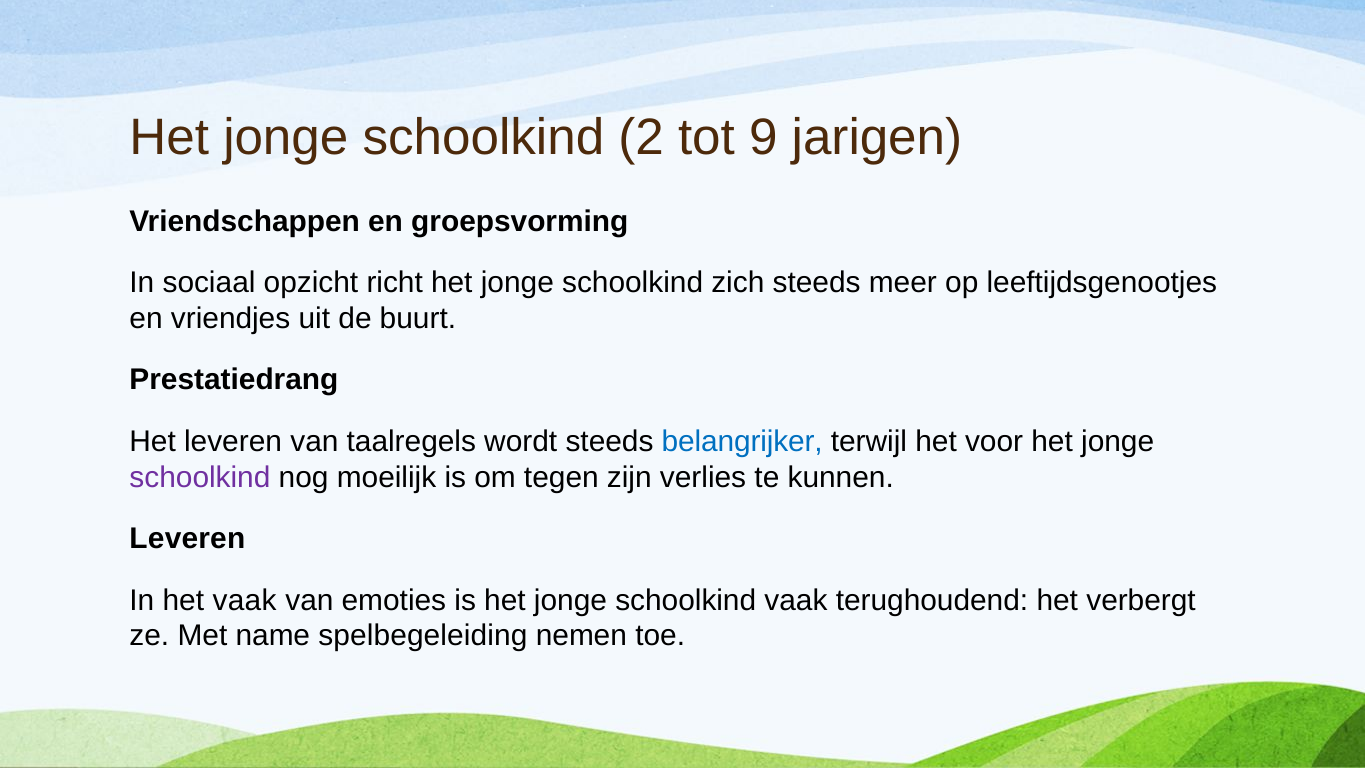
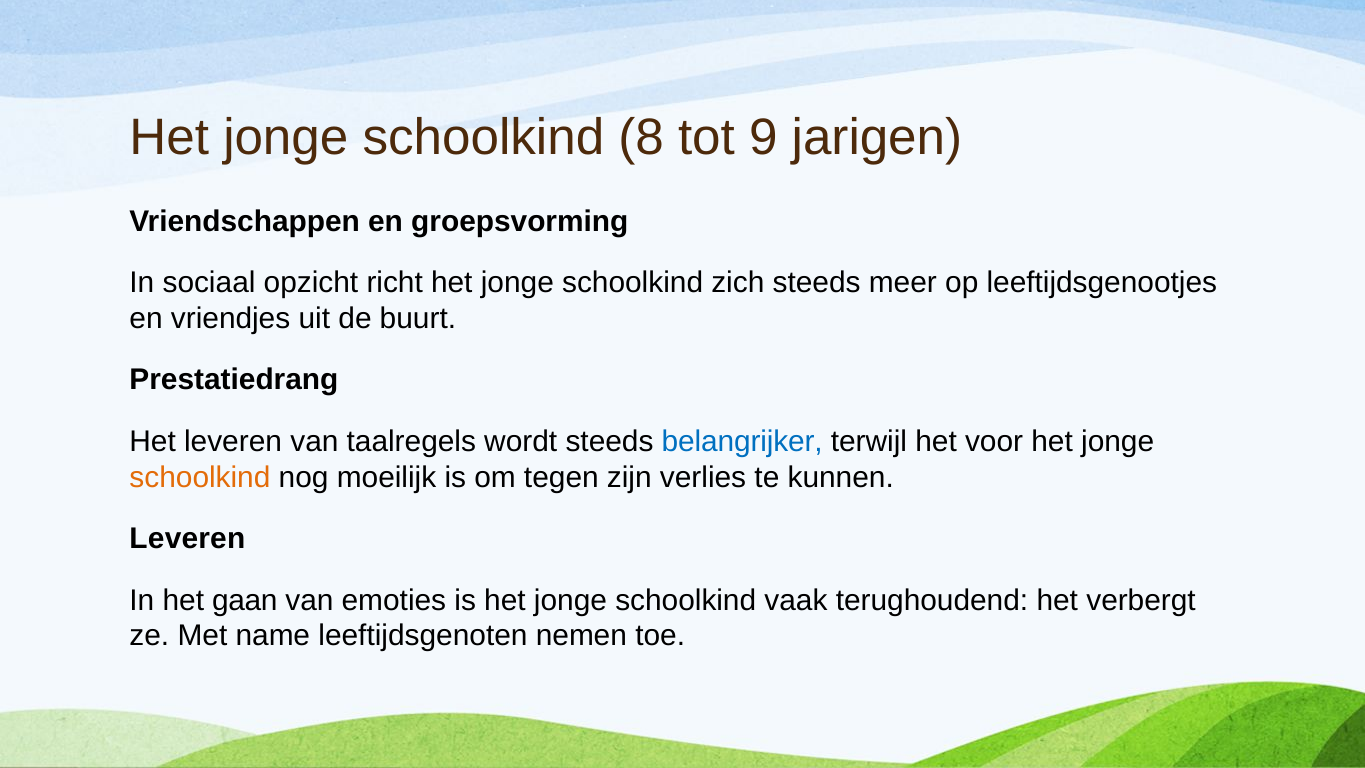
2: 2 -> 8 (641, 138)
schoolkind colour: purple -> orange (200, 477)
het vaak: vaak -> gaan (245, 600)
spelbegeleiding: spelbegeleiding -> leeftijdsgenoten (423, 636)
